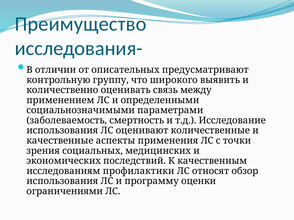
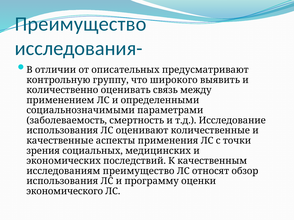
исследованиям профилактики: профилактики -> преимущество (139, 171)
ограничениями: ограничениями -> экономического (65, 192)
